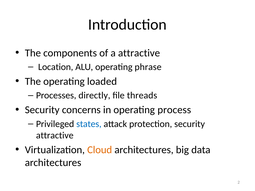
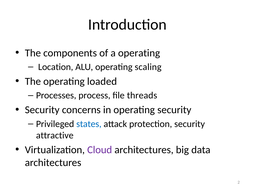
a attractive: attractive -> operating (139, 53)
phrase: phrase -> scaling (148, 67)
directly: directly -> process (94, 96)
operating process: process -> security (174, 110)
Cloud colour: orange -> purple (100, 150)
